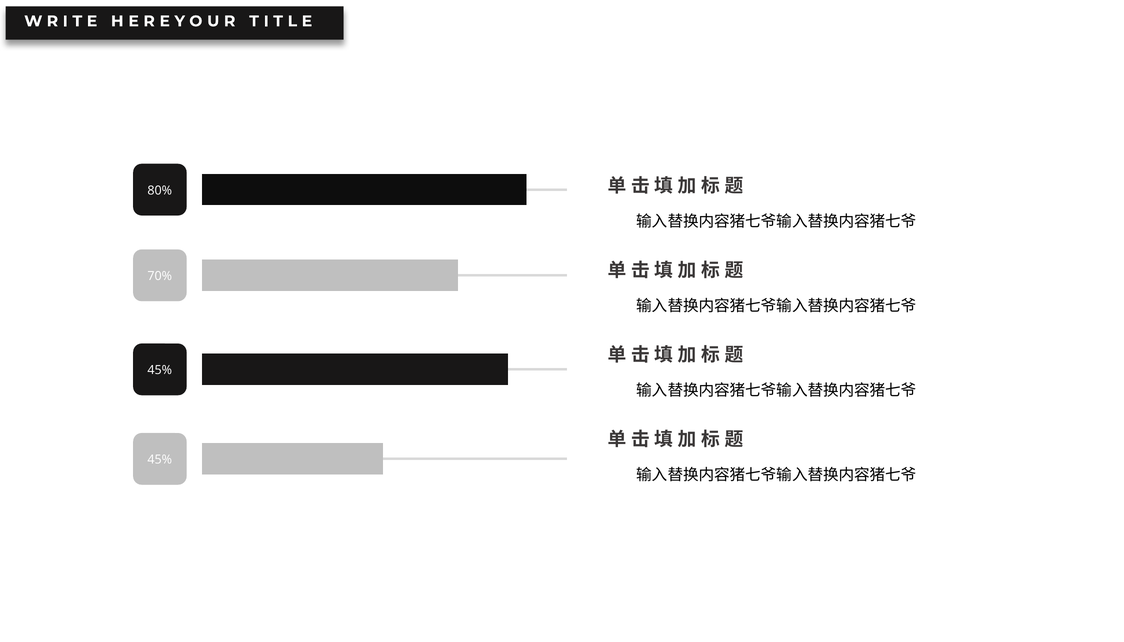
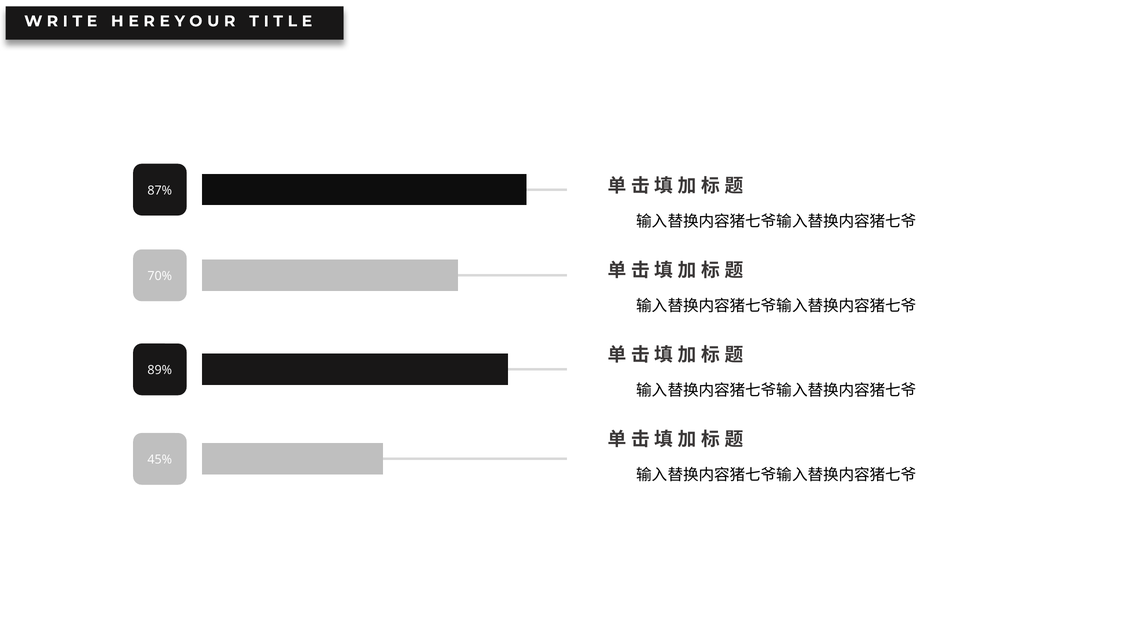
80%: 80% -> 87% (160, 190)
45%: 45% -> 89% (160, 370)
